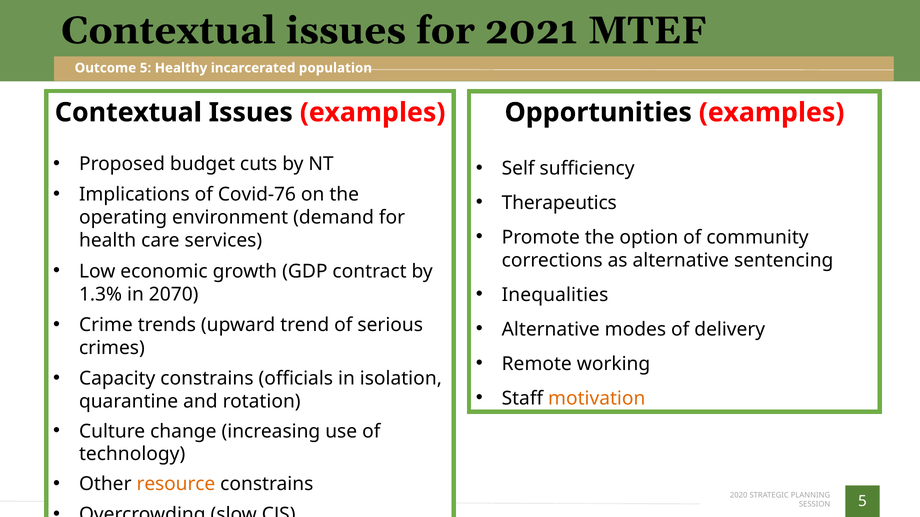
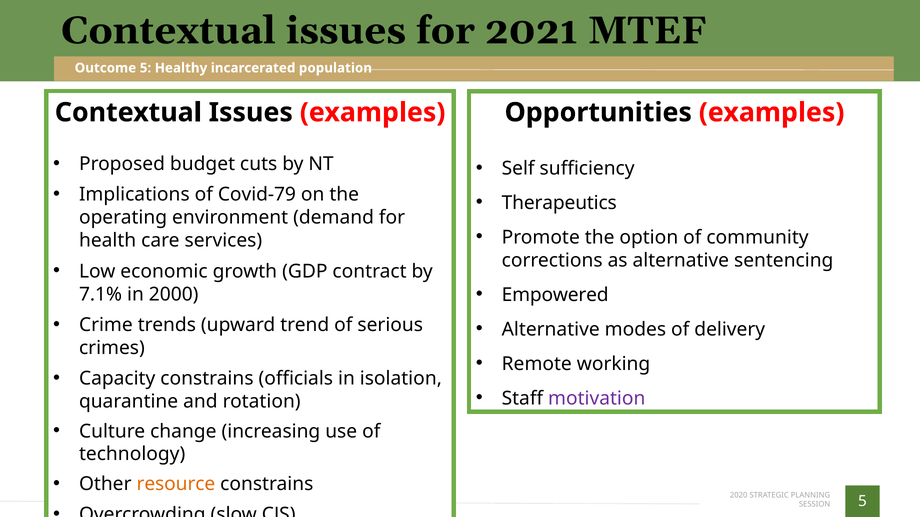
Covid-76: Covid-76 -> Covid-79 (257, 195)
Inequalities: Inequalities -> Empowered (555, 295)
1.3%: 1.3% -> 7.1% (101, 295)
2070: 2070 -> 2000 (174, 295)
motivation colour: orange -> purple (597, 399)
